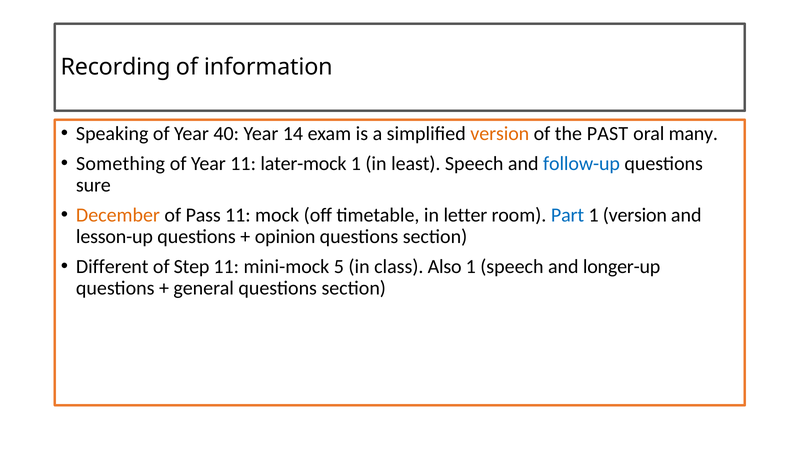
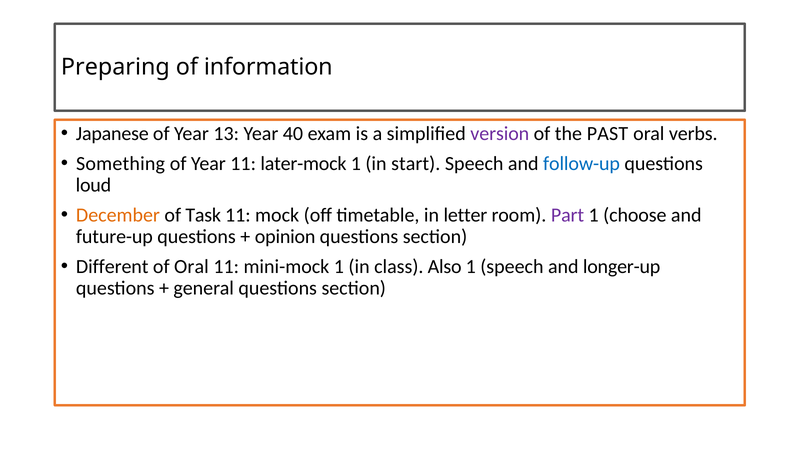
Recording: Recording -> Preparing (115, 67)
Speaking: Speaking -> Japanese (112, 133)
40: 40 -> 13 (226, 133)
14: 14 -> 40 (293, 133)
version colour: orange -> purple (500, 133)
many: many -> verbs (693, 133)
least: least -> start (416, 163)
sure: sure -> loud (93, 185)
Pass: Pass -> Task (203, 215)
Part colour: blue -> purple (568, 215)
1 version: version -> choose (635, 215)
lesson-up: lesson-up -> future-up (114, 237)
of Step: Step -> Oral (191, 266)
mini-mock 5: 5 -> 1 (339, 266)
